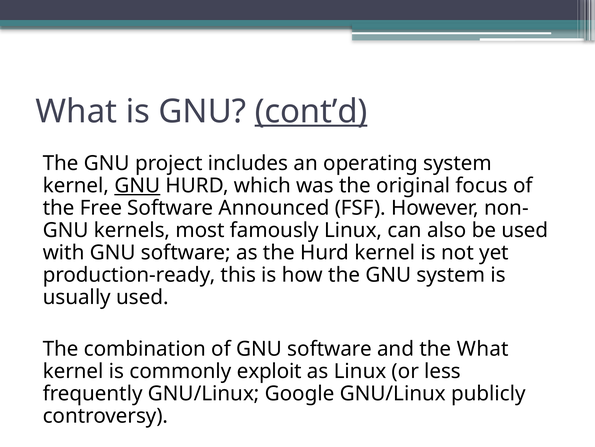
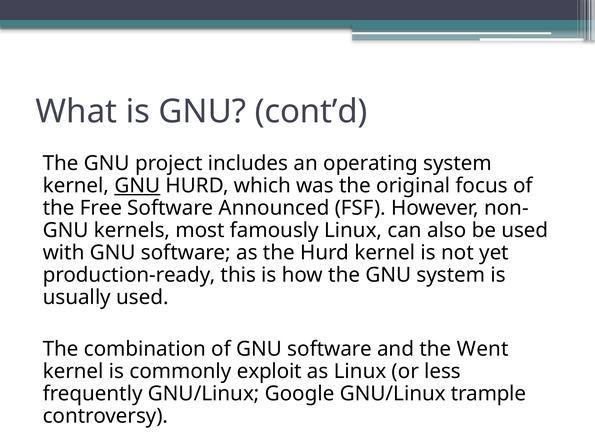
cont’d underline: present -> none (311, 111)
the What: What -> Went (483, 348)
publicly: publicly -> trample (488, 393)
